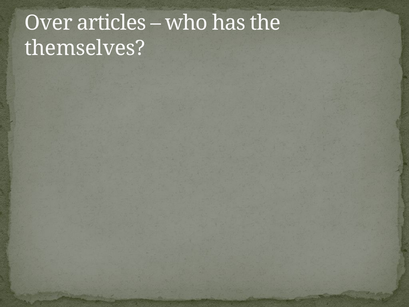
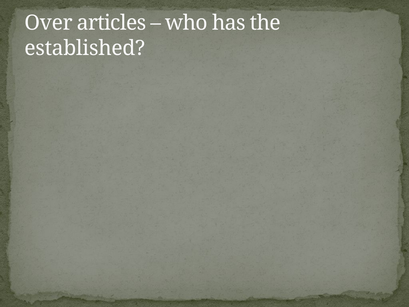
themselves: themselves -> established (85, 48)
